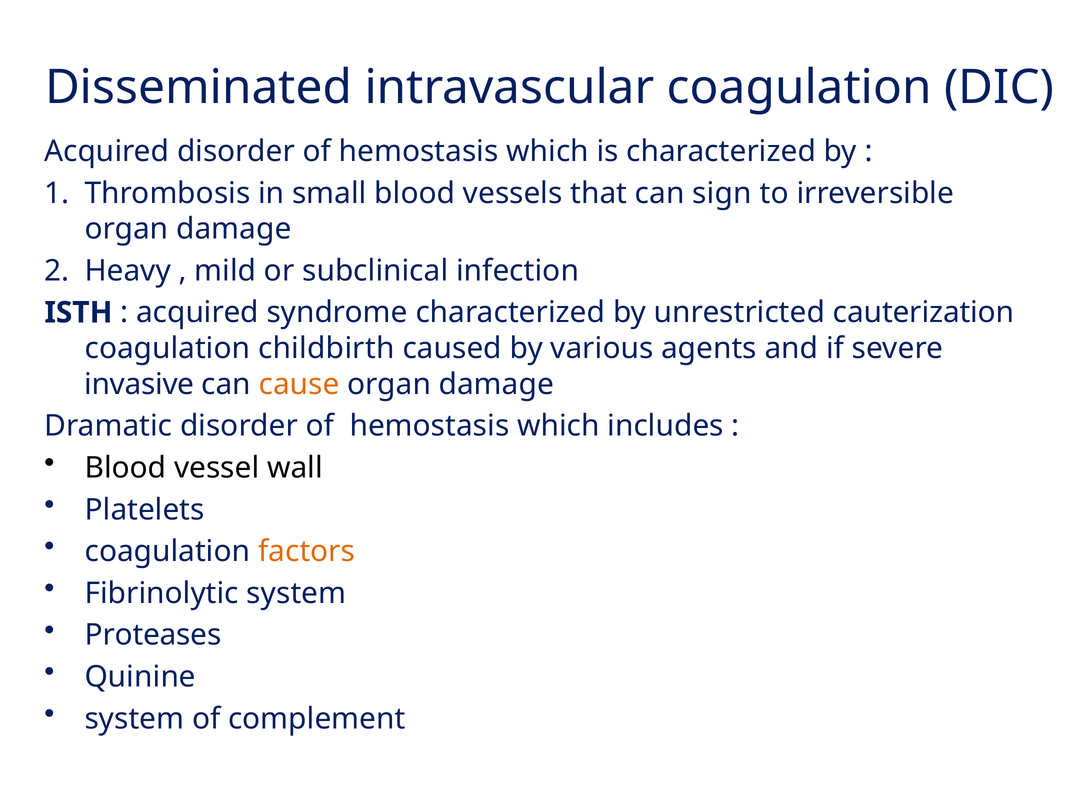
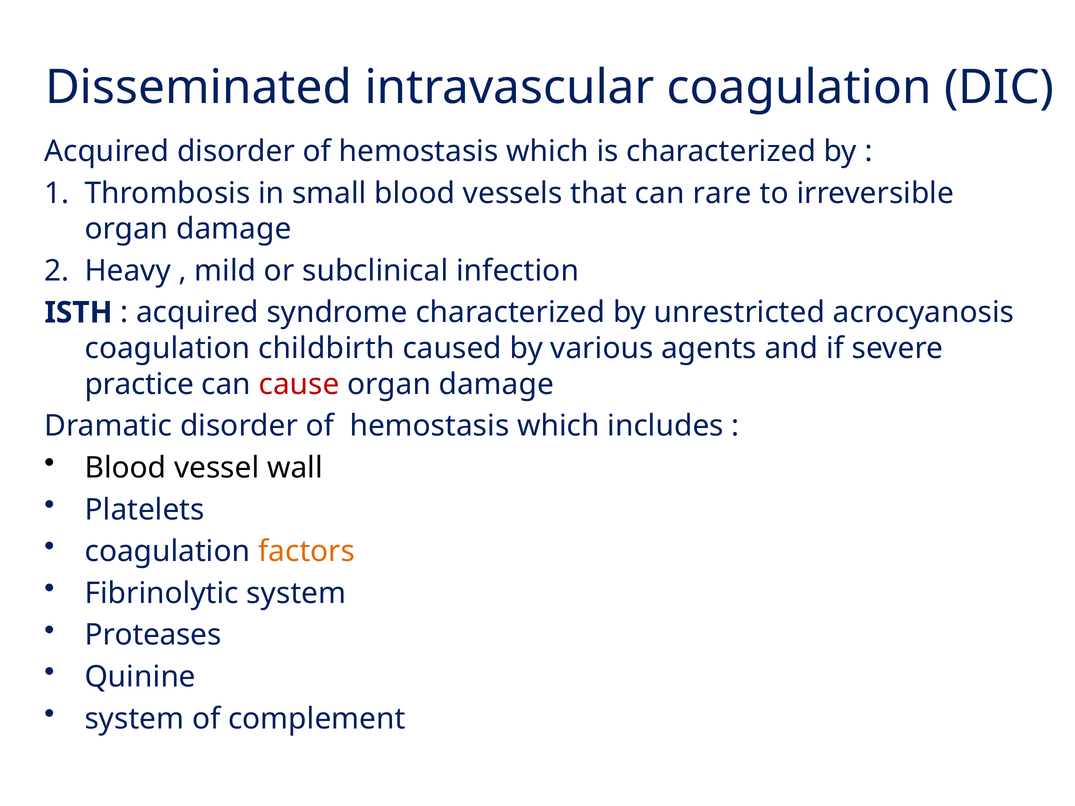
sign: sign -> rare (722, 193)
cauterization: cauterization -> acrocyanosis (924, 313)
invasive: invasive -> practice (139, 384)
cause colour: orange -> red (299, 384)
